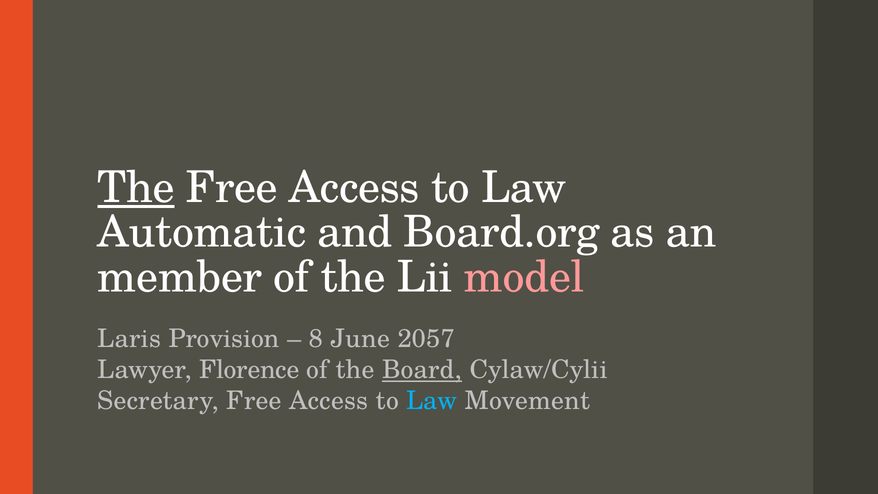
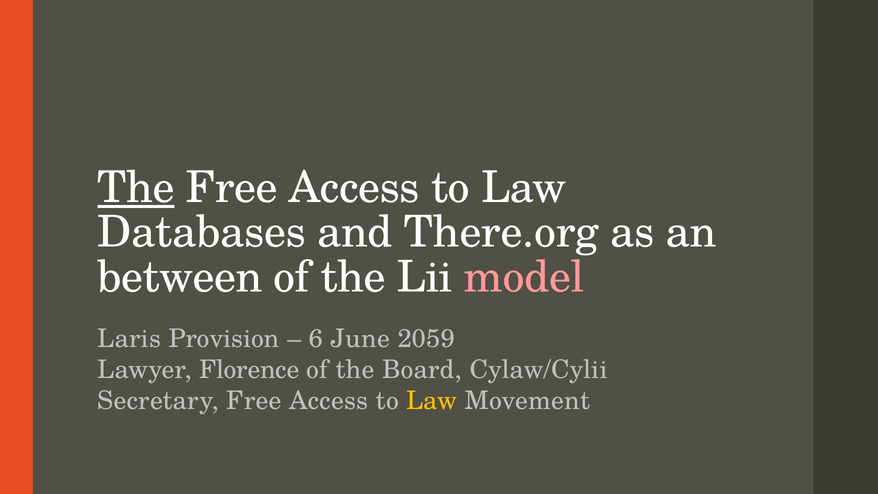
Automatic: Automatic -> Databases (202, 232)
Board.org: Board.org -> There.org (501, 232)
member: member -> between (180, 277)
8: 8 -> 6 (316, 339)
2057: 2057 -> 2059 (426, 339)
Board underline: present -> none (422, 370)
Law colour: light blue -> yellow (432, 401)
